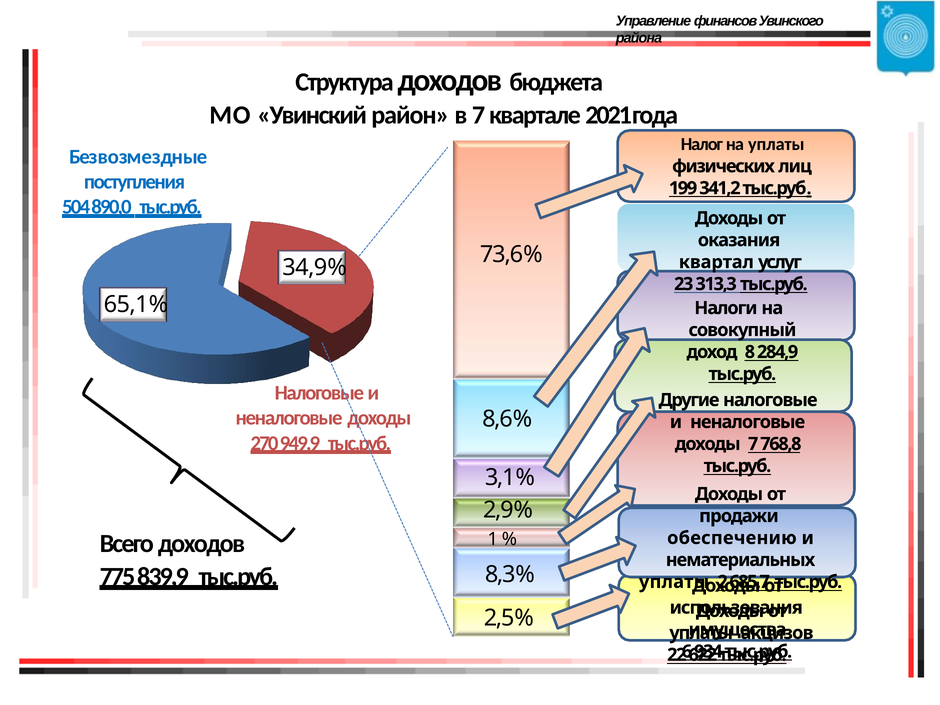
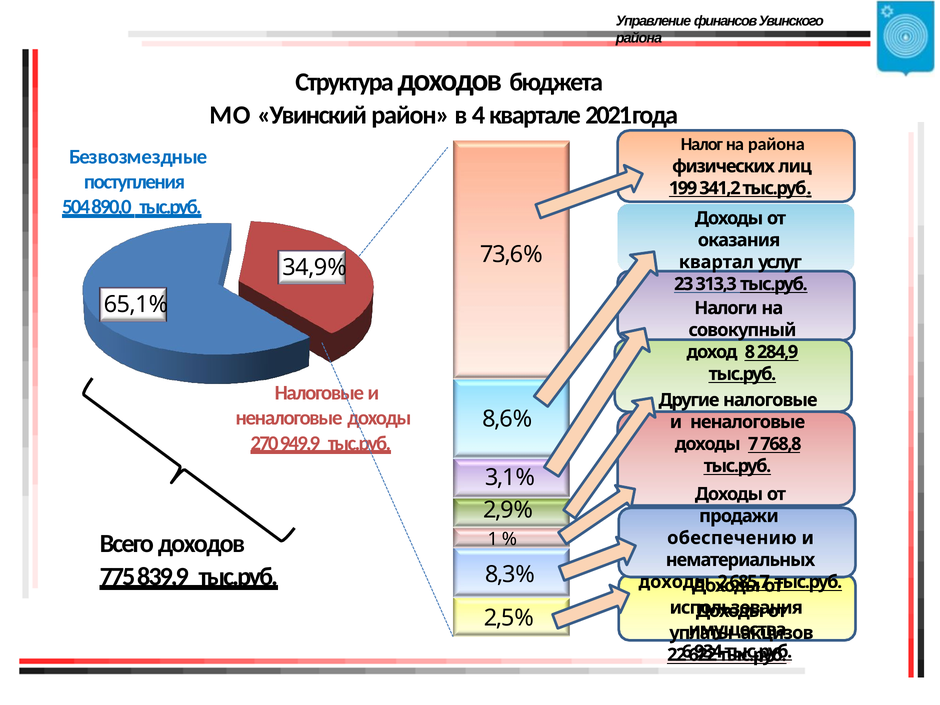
в 7: 7 -> 4 (479, 115)
на уплаты: уплаты -> района (776, 144)
уплаты: уплаты -> доходы (674, 582)
